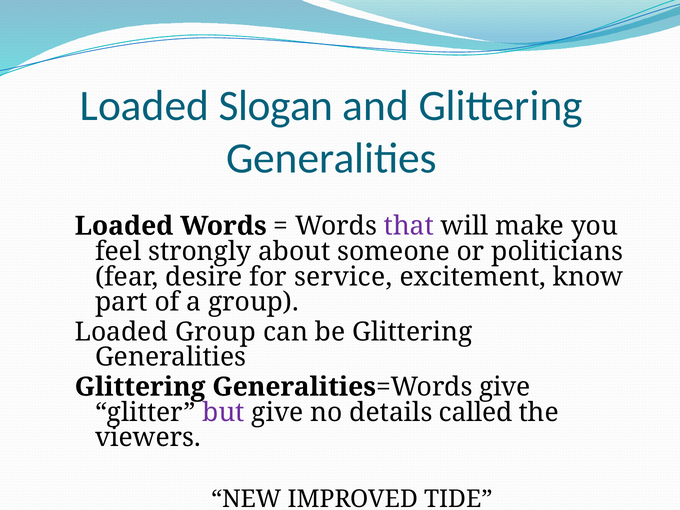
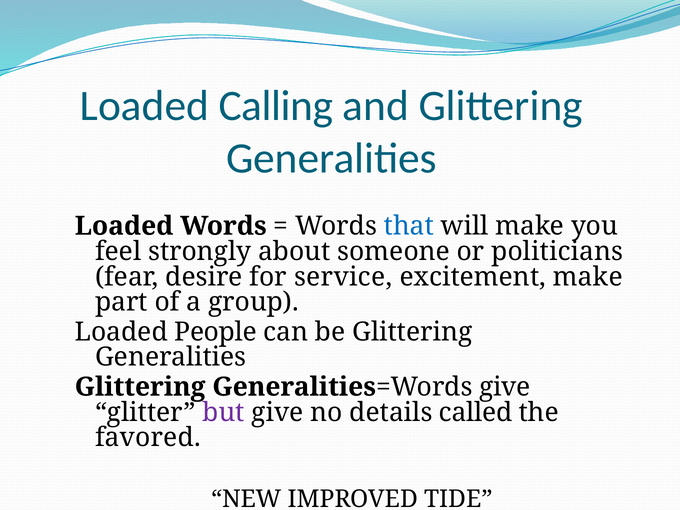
Slogan: Slogan -> Calling (276, 106)
that colour: purple -> blue (409, 226)
excitement know: know -> make (588, 277)
Loaded Group: Group -> People (216, 332)
viewers: viewers -> favored (148, 438)
